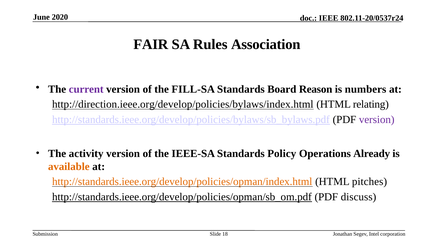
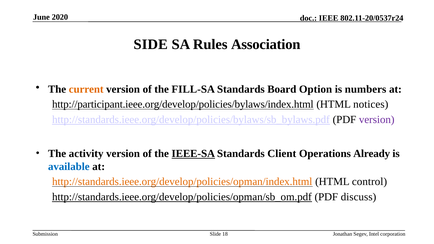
FAIR: FAIR -> SIDE (151, 44)
current colour: purple -> orange (86, 89)
Reason: Reason -> Option (316, 89)
http://direction.ieee.org/develop/policies/bylaws/index.html: http://direction.ieee.org/develop/policies/bylaws/index.html -> http://participant.ieee.org/develop/policies/bylaws/index.html (183, 104)
relating: relating -> notices (371, 104)
IEEE-SA underline: none -> present (193, 154)
Policy: Policy -> Client (282, 154)
available colour: orange -> blue (69, 167)
pitches: pitches -> control (370, 182)
